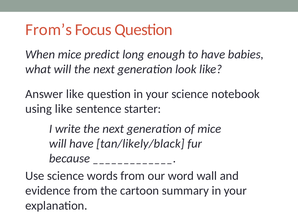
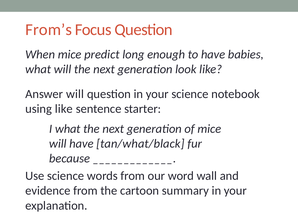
Answer like: like -> will (75, 94)
I write: write -> what (68, 129)
tan/likely/black: tan/likely/black -> tan/what/black (140, 144)
